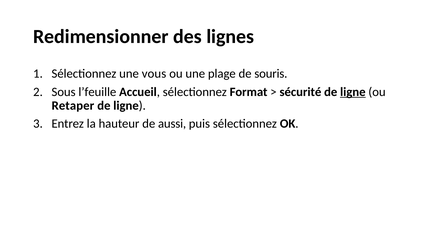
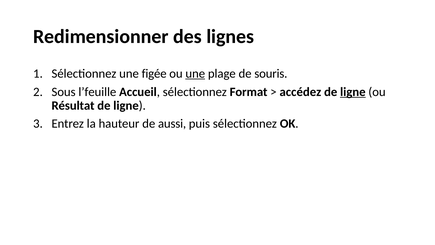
vous: vous -> figée (154, 74)
une underline: none -> present (195, 74)
sécurité: sécurité -> accédez (300, 92)
Retaper: Retaper -> Résultat (73, 105)
